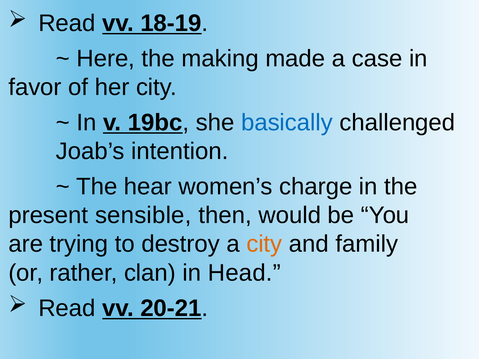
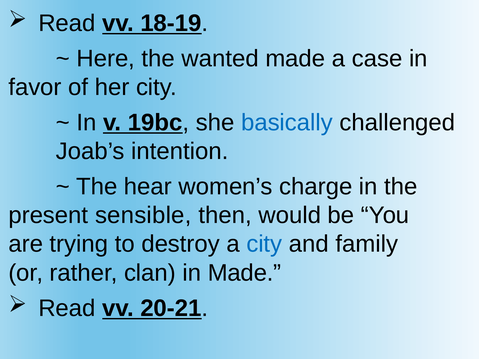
making: making -> wanted (220, 59)
city colour: orange -> blue (264, 244)
in Head: Head -> Made (245, 273)
